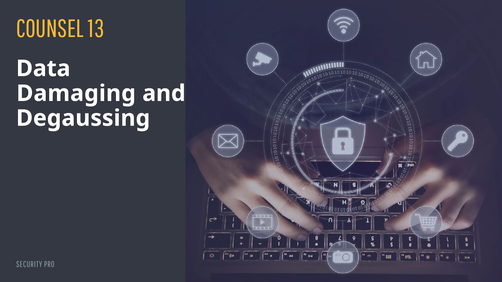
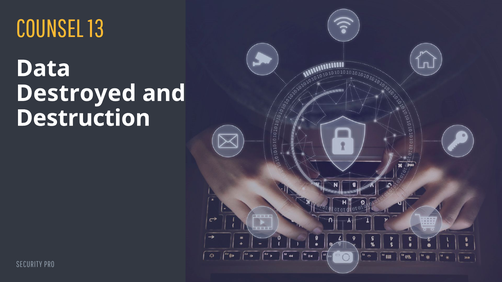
Damaging: Damaging -> Destroyed (76, 93)
Degaussing: Degaussing -> Destruction (83, 118)
